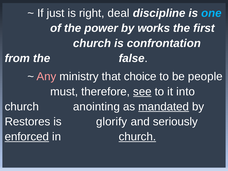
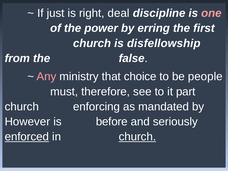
one colour: light blue -> pink (211, 13)
works: works -> erring (154, 28)
confrontation: confrontation -> disfellowship (164, 43)
see underline: present -> none (142, 92)
into: into -> part (186, 92)
anointing: anointing -> enforcing (96, 107)
mandated underline: present -> none (164, 107)
Restores: Restores -> However (27, 122)
glorify: glorify -> before (112, 122)
